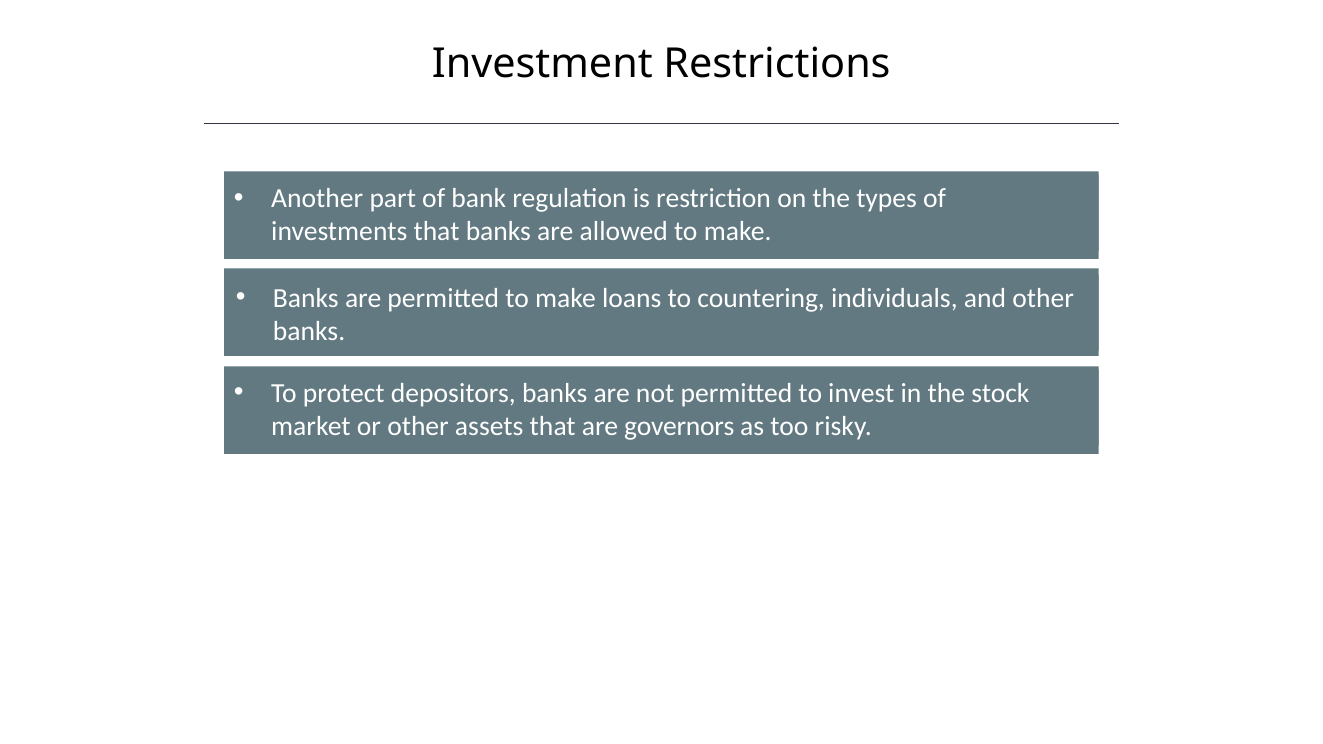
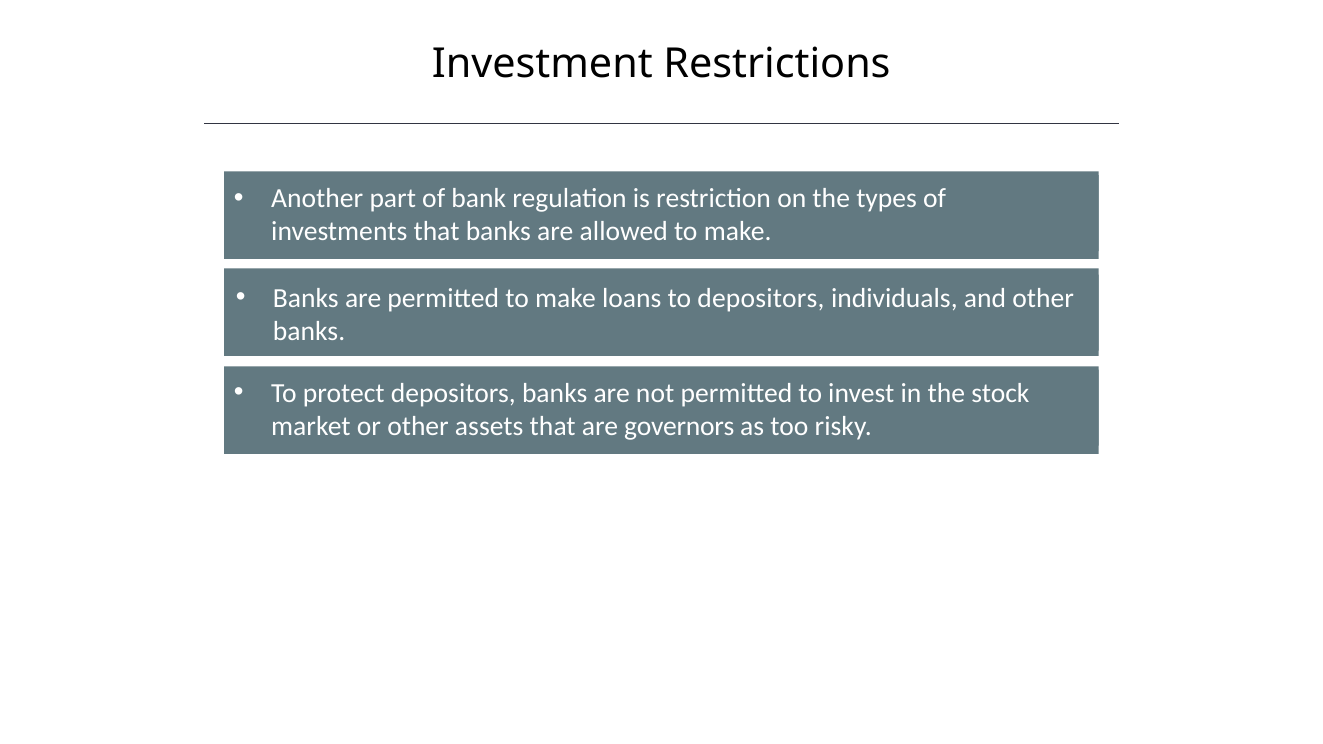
to countering: countering -> depositors (761, 298)
